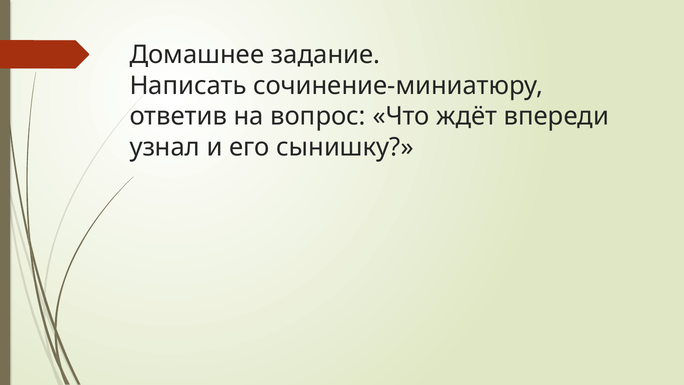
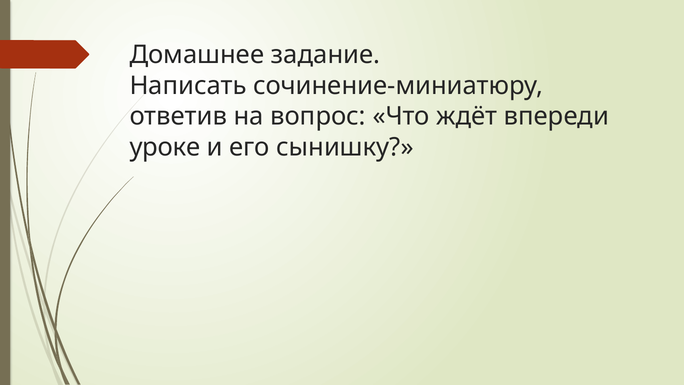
узнал: узнал -> уроке (165, 147)
